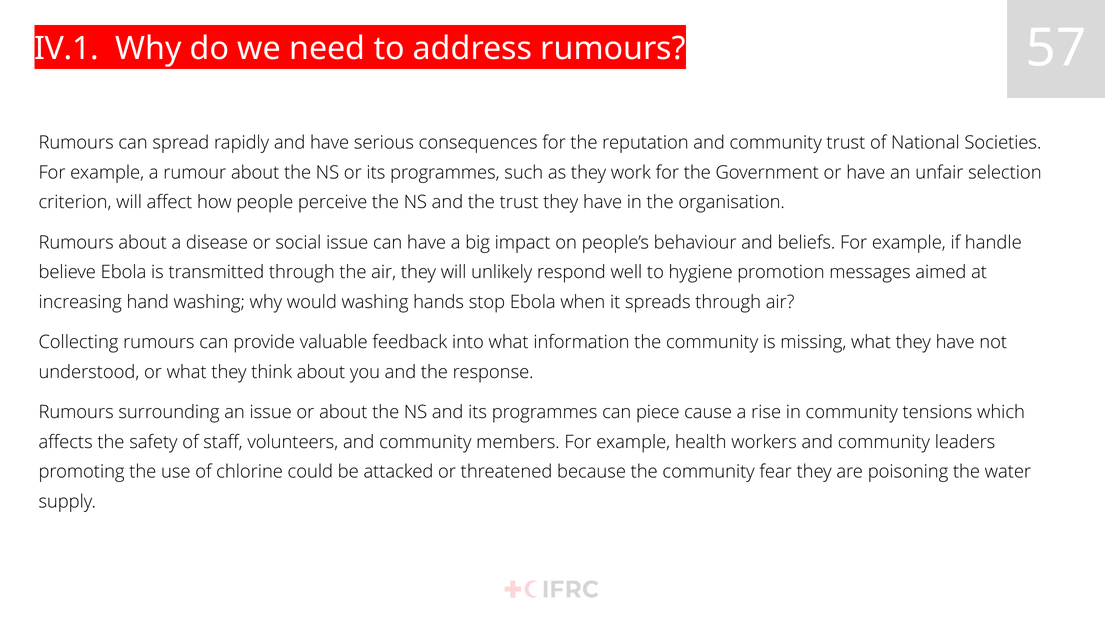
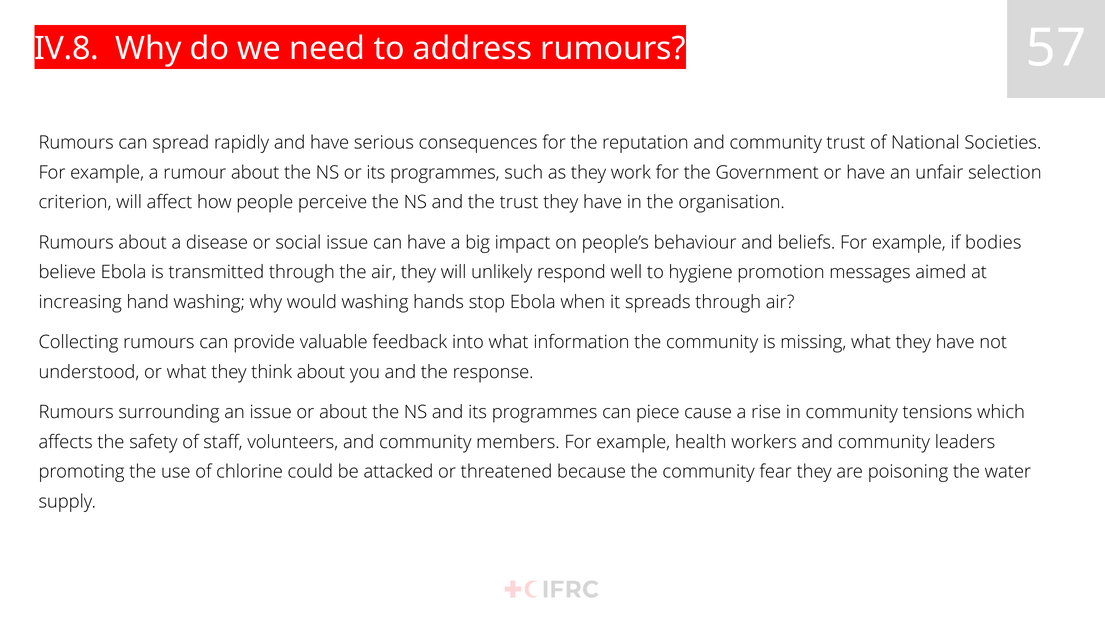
IV.1: IV.1 -> IV.8 (67, 49)
handle: handle -> bodies (993, 242)
